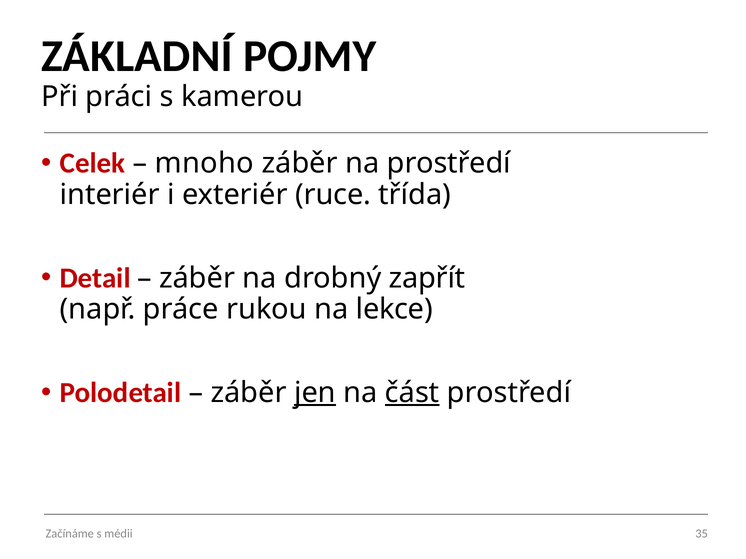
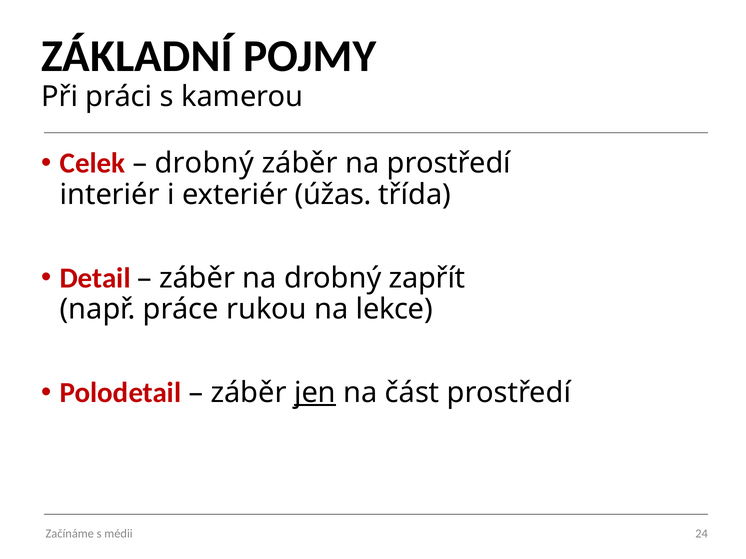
mnoho: mnoho -> drobný (204, 164)
ruce: ruce -> úžas (333, 195)
část underline: present -> none (412, 393)
35: 35 -> 24 (702, 534)
